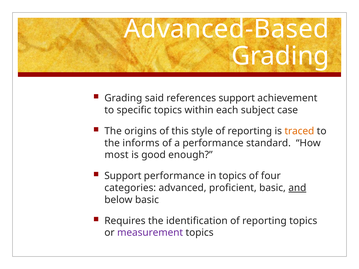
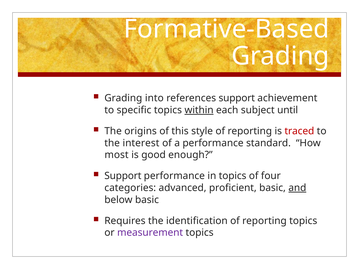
Advanced-Based: Advanced-Based -> Formative-Based (227, 29)
said: said -> into (154, 98)
within underline: none -> present (199, 110)
case: case -> until (288, 110)
traced colour: orange -> red (299, 131)
informs: informs -> interest (141, 143)
